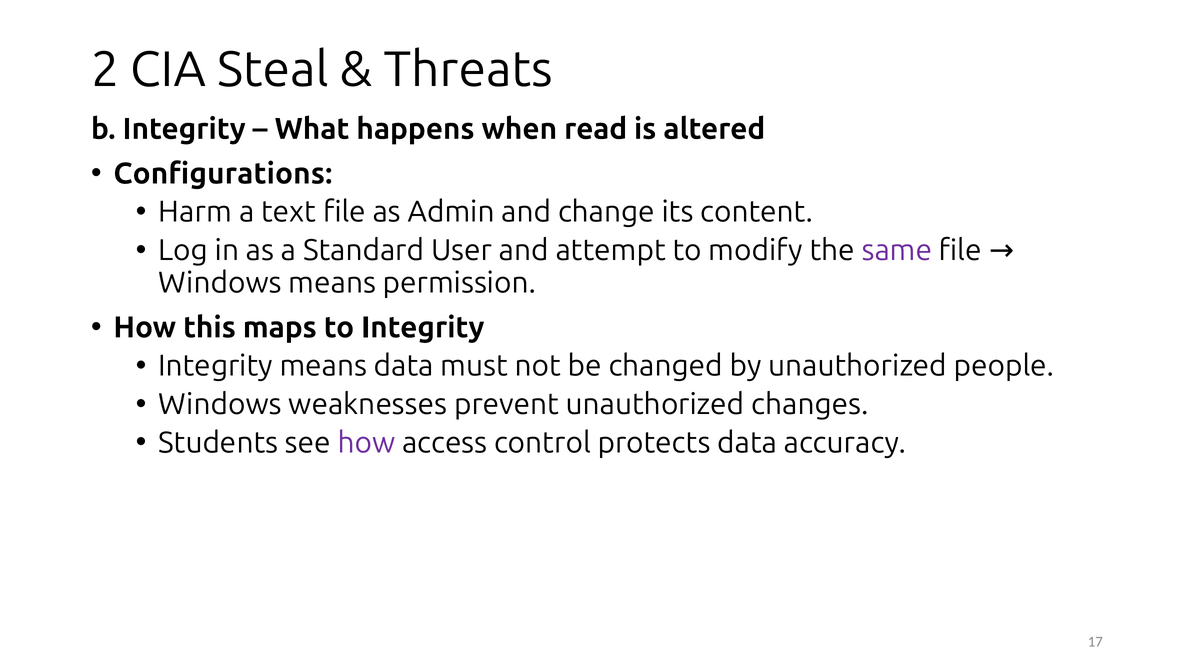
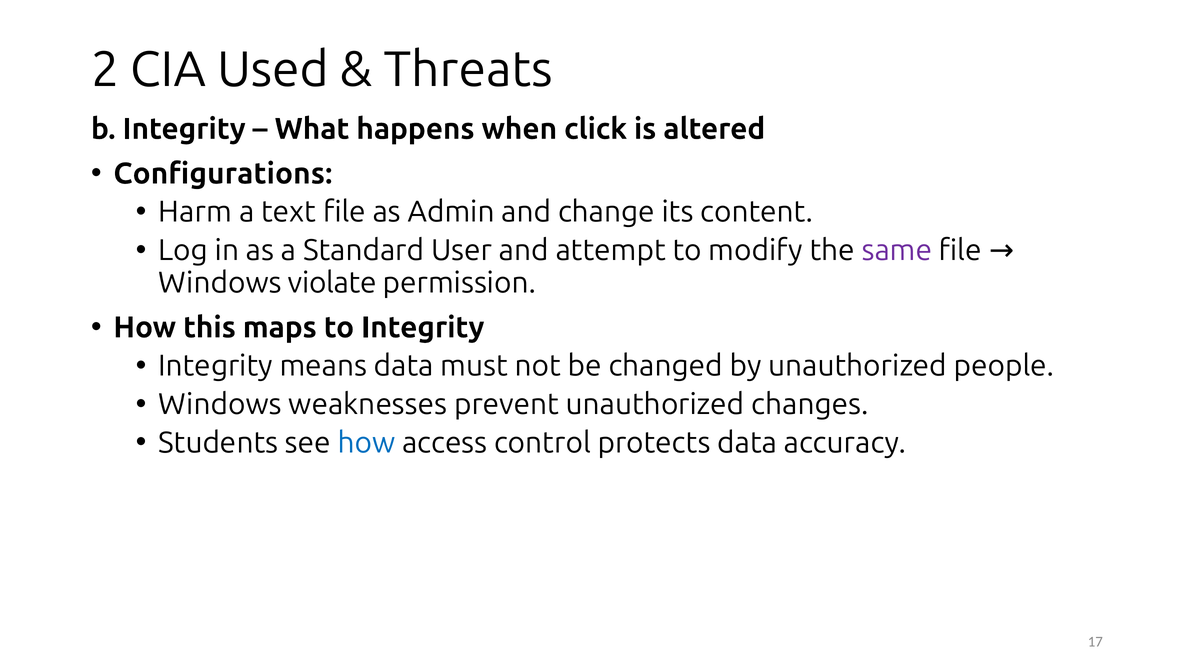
Steal: Steal -> Used (273, 70)
read: read -> click (596, 129)
Windows means: means -> violate (332, 283)
how colour: purple -> blue (366, 443)
